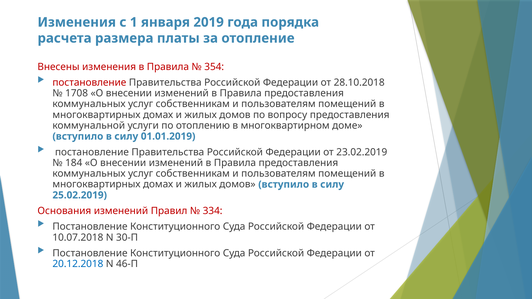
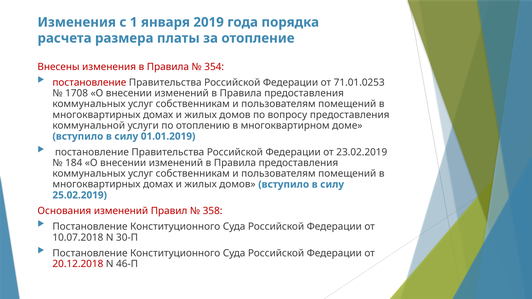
28.10.2018: 28.10.2018 -> 71.01.0253 (359, 83)
334: 334 -> 358 (213, 211)
20.12.2018 colour: blue -> red (78, 264)
